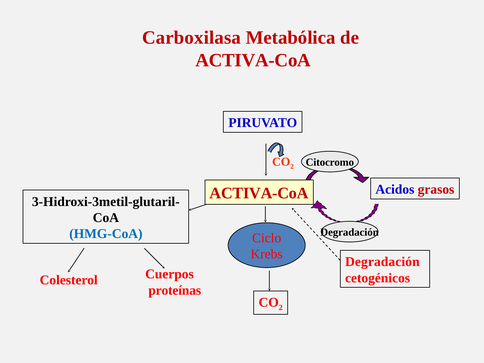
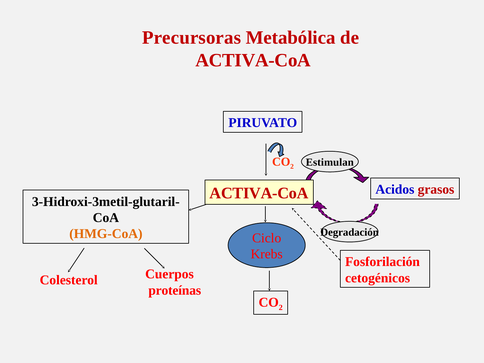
Carboxilasa: Carboxilasa -> Precursoras (192, 38)
Citocromo: Citocromo -> Estimulan (330, 162)
HMG-CoA colour: blue -> orange (106, 234)
Degradación: Degradación -> Fosforilación (382, 262)
